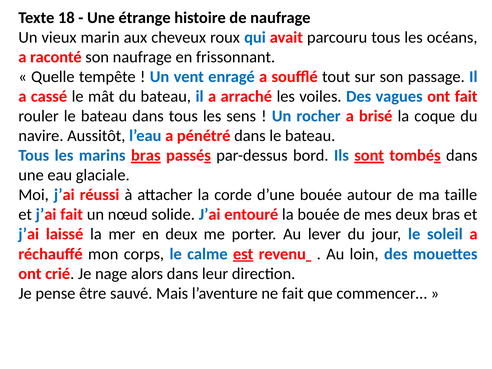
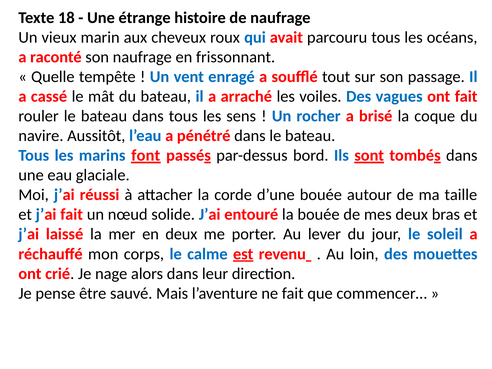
marins bras: bras -> font (146, 156)
